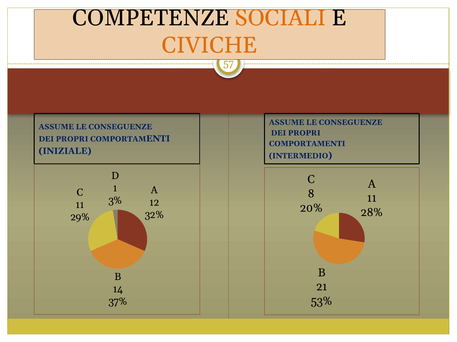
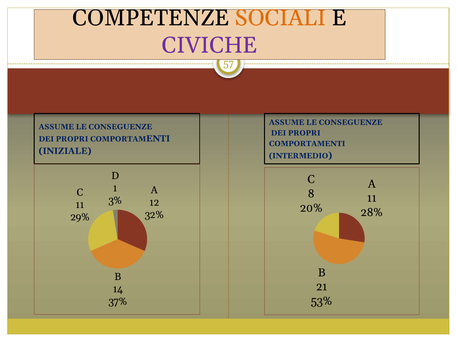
CIVICHE colour: orange -> purple (210, 45)
